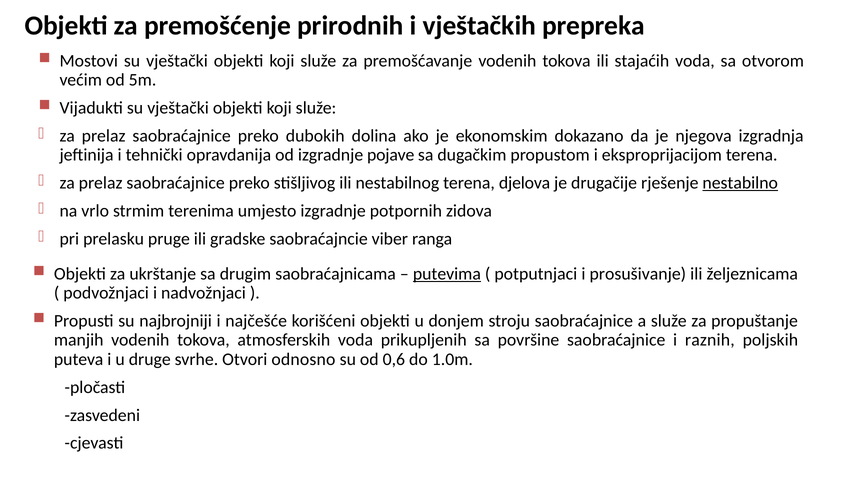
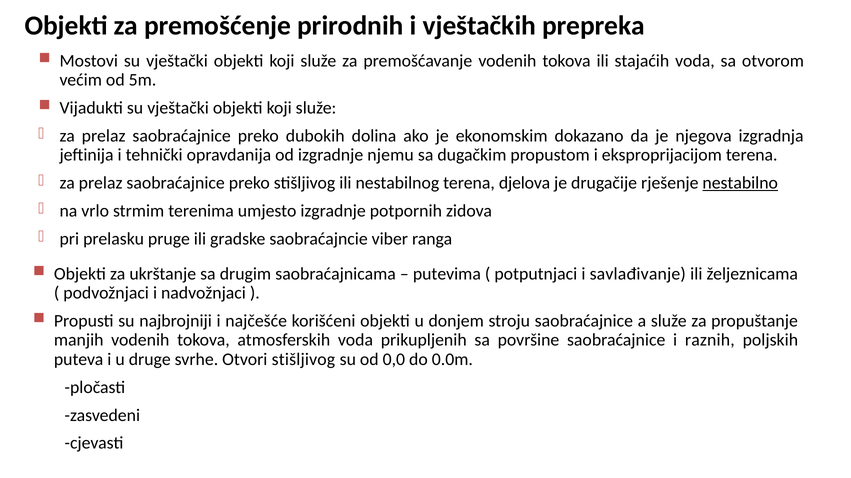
pojave: pojave -> njemu (391, 155)
putevima underline: present -> none (447, 274)
prosušivanje: prosušivanje -> savlađivanje (638, 274)
Otvori odnosno: odnosno -> stišljivog (303, 360)
0,6: 0,6 -> 0,0 (394, 360)
1.0m: 1.0m -> 0.0m (452, 360)
